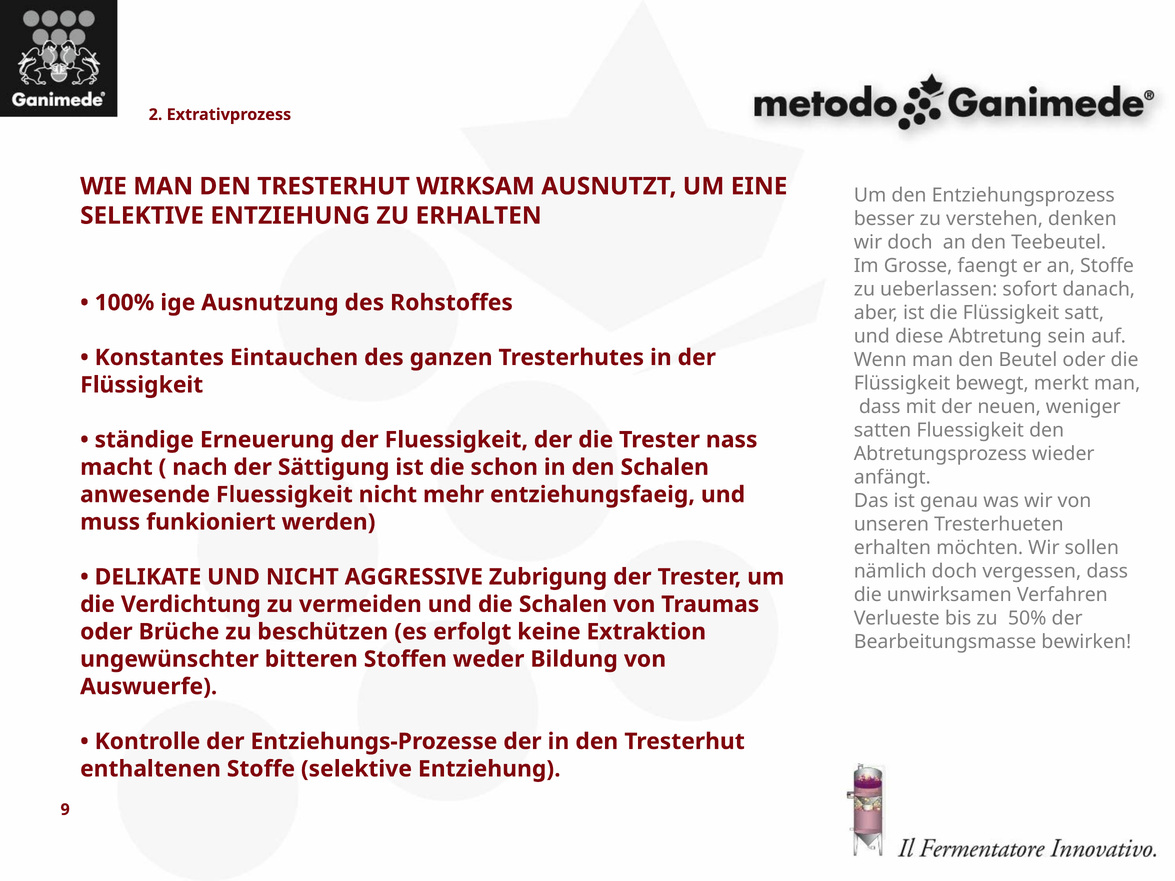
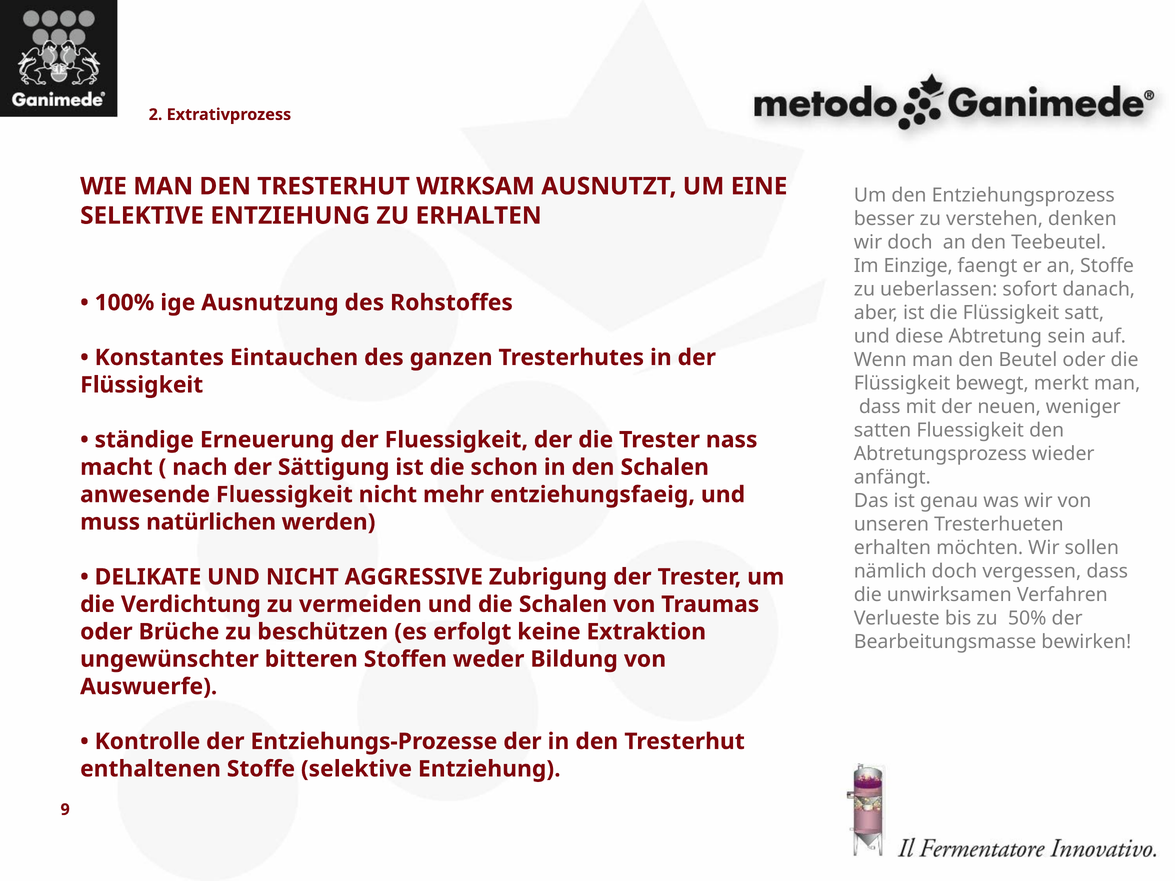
Grosse: Grosse -> Einzige (918, 266)
funkioniert: funkioniert -> natürlichen (211, 522)
